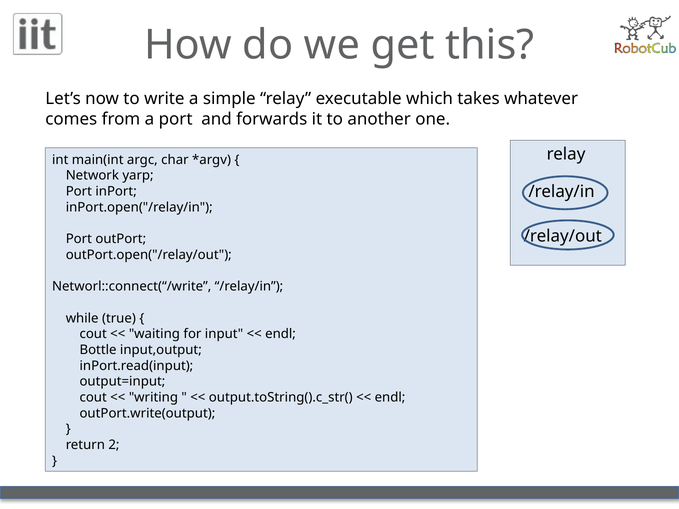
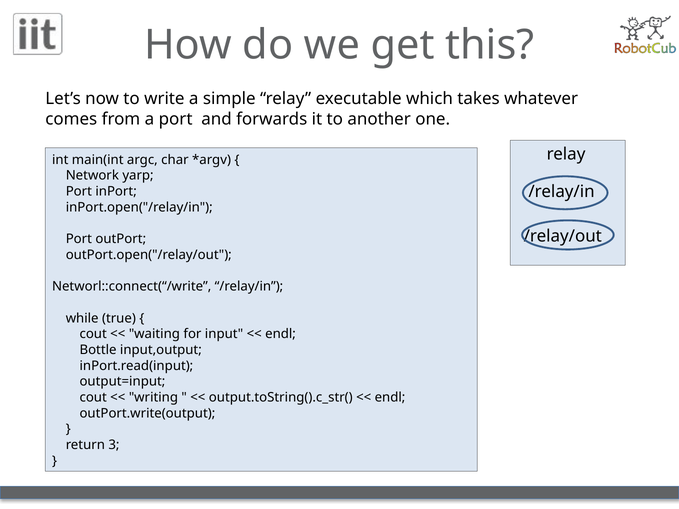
2: 2 -> 3 (114, 445)
